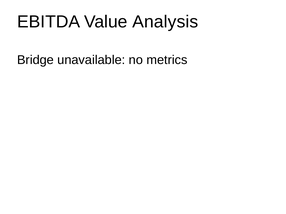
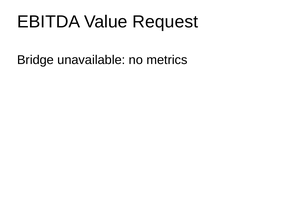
Analysis: Analysis -> Request (165, 22)
